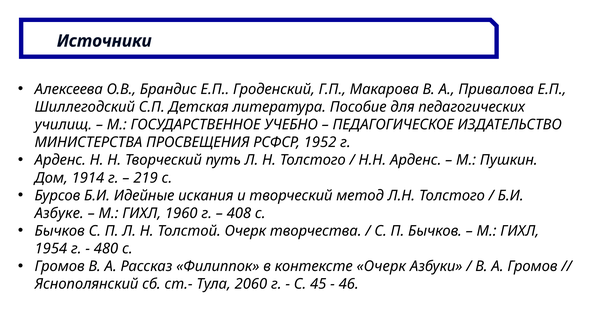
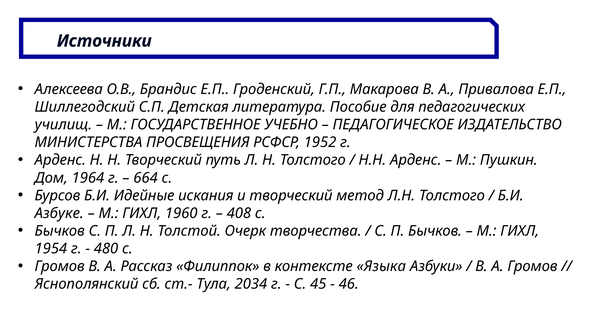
1914: 1914 -> 1964 (88, 178)
219: 219 -> 664 (146, 178)
контексте Очерк: Очерк -> Языка (381, 267)
2060: 2060 -> 2034 (251, 284)
